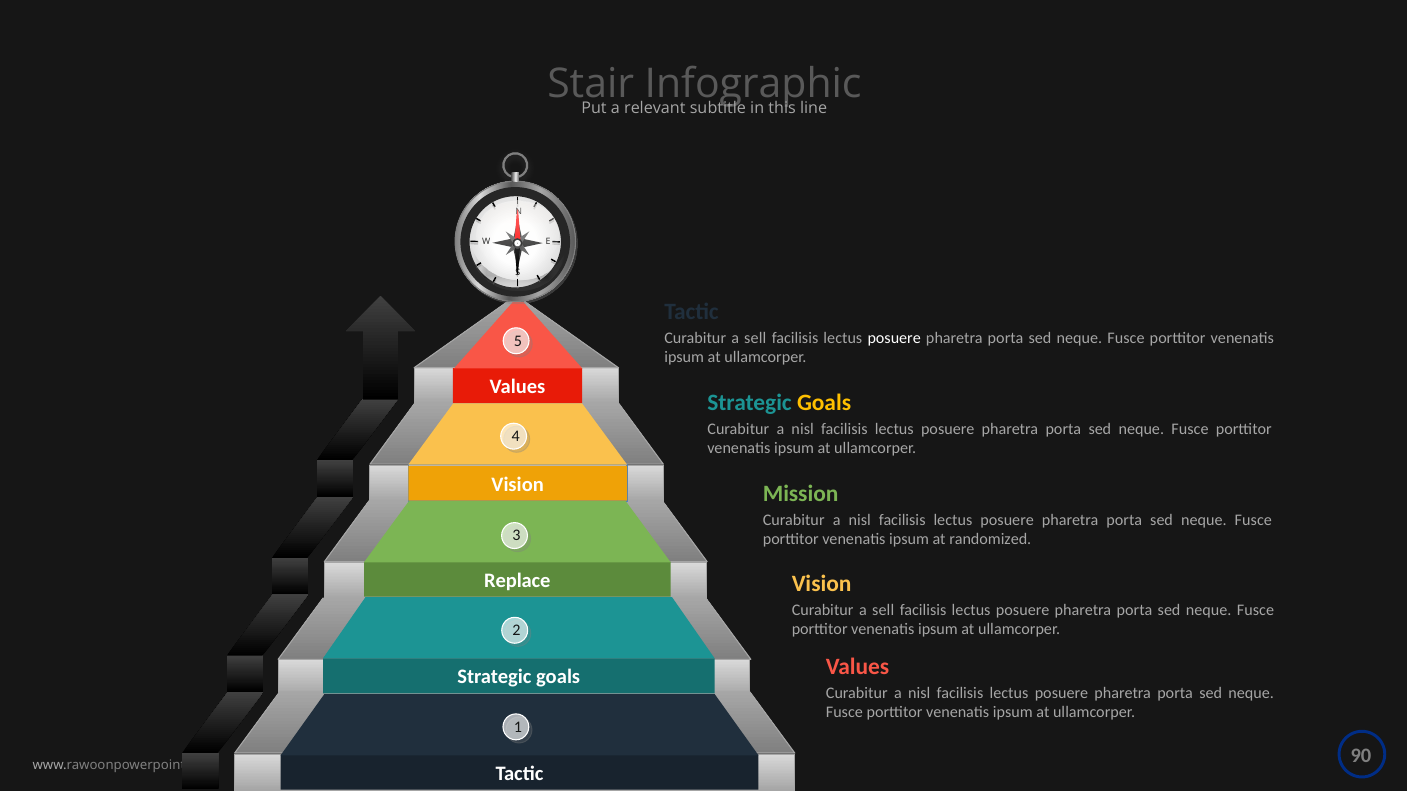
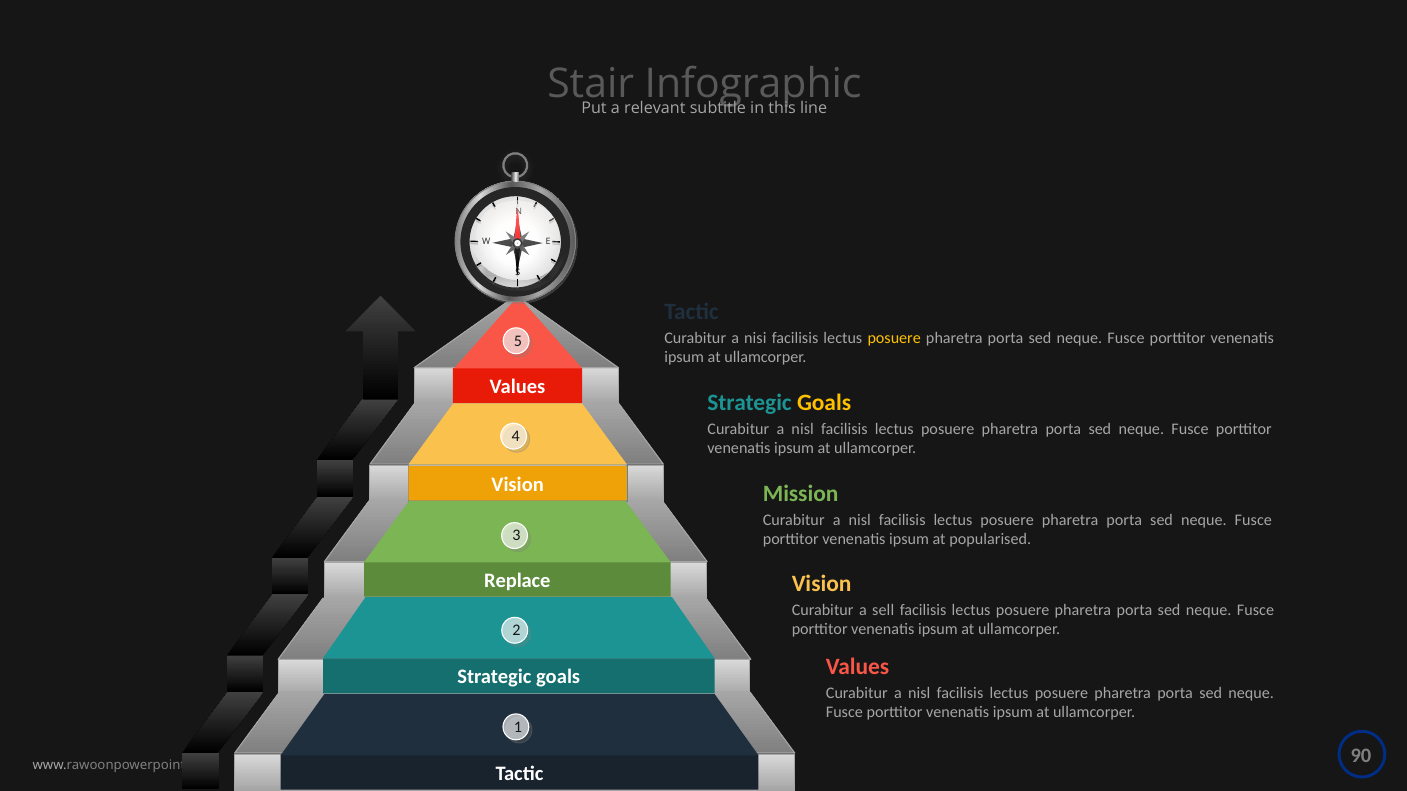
sell: sell -> nisi (755, 338)
posuere colour: white -> yellow (894, 338)
randomized: randomized -> popularised (990, 540)
